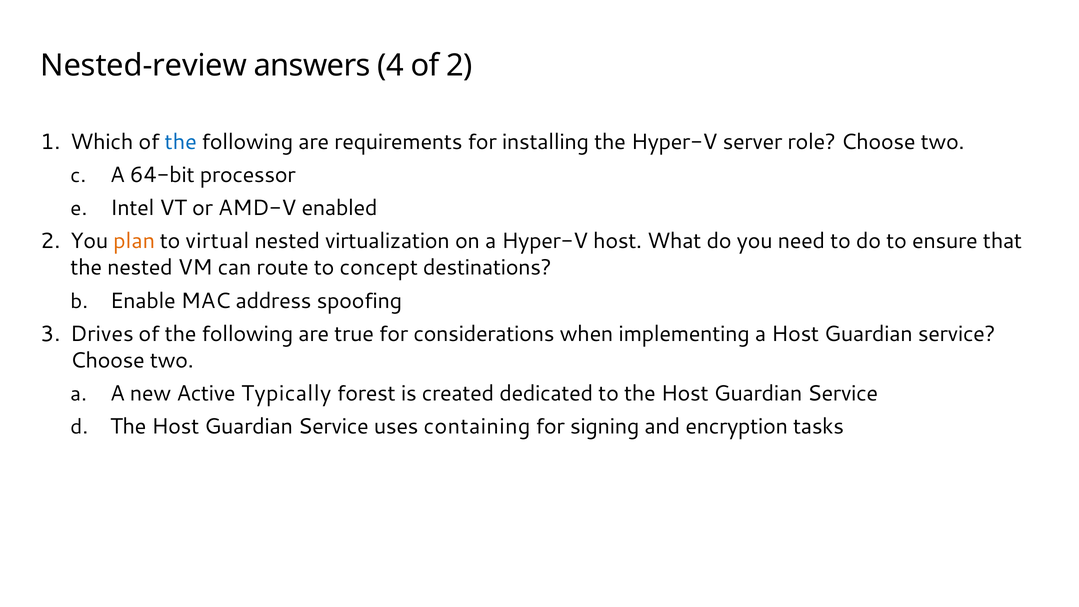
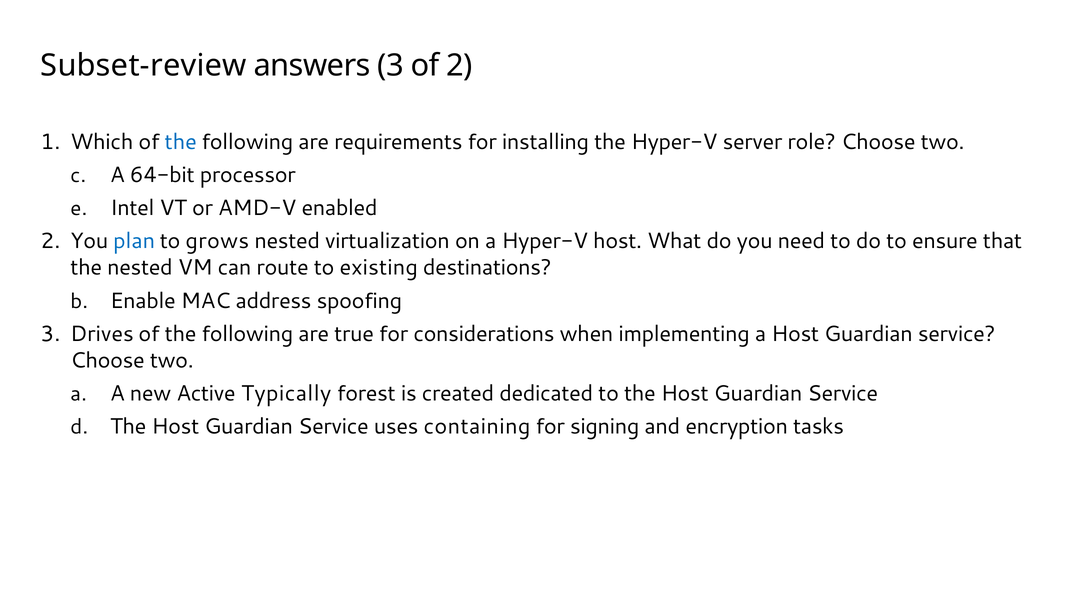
Nested-review: Nested-review -> Subset-review (143, 66)
answers 4: 4 -> 3 (391, 66)
plan colour: orange -> blue (134, 241)
virtual: virtual -> grows (217, 241)
concept: concept -> existing (379, 268)
